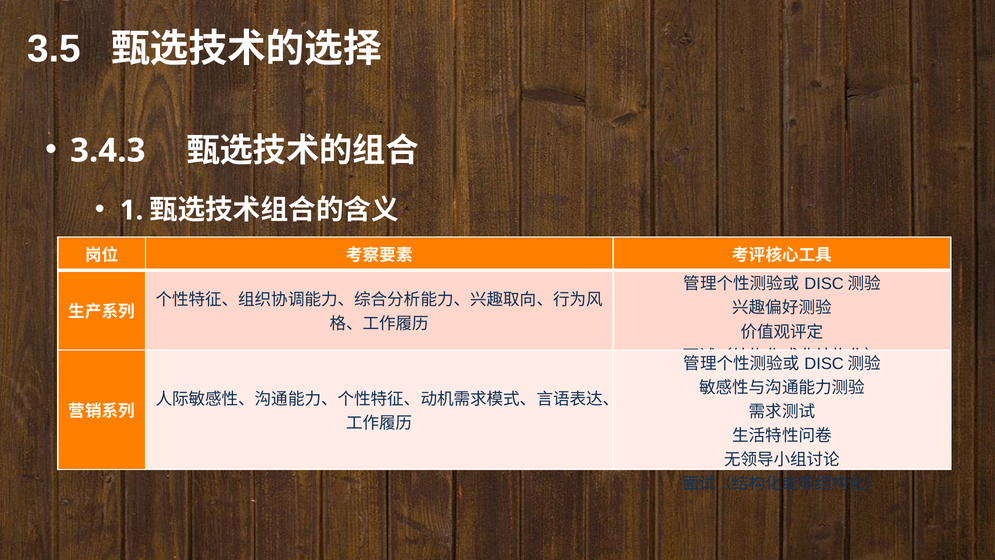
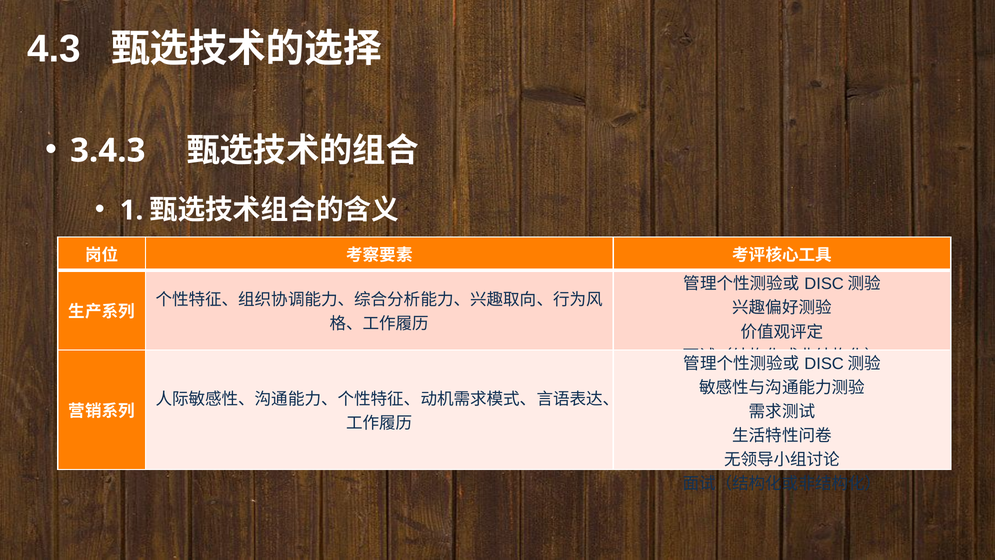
3.5: 3.5 -> 4.3 (54, 49)
